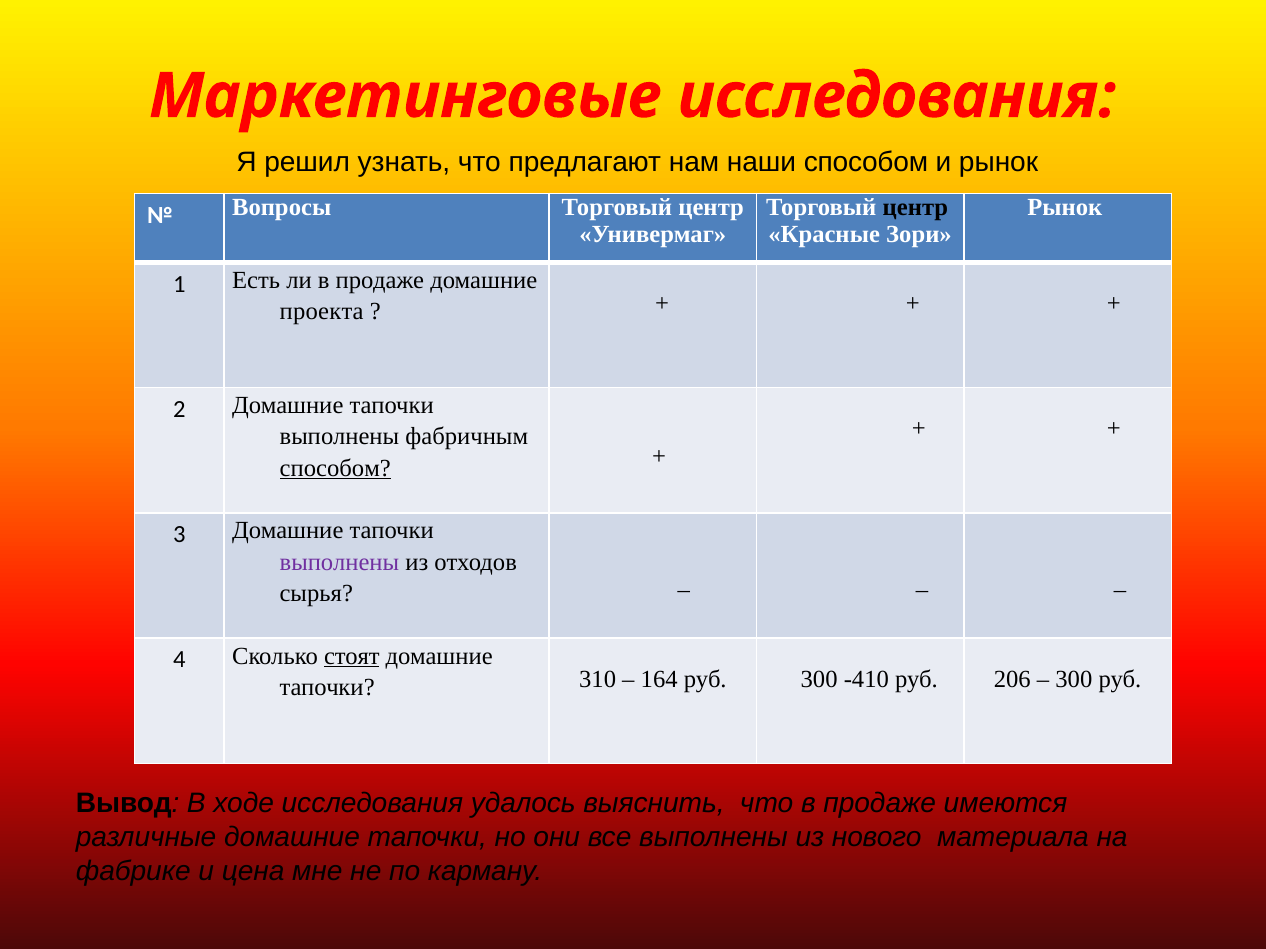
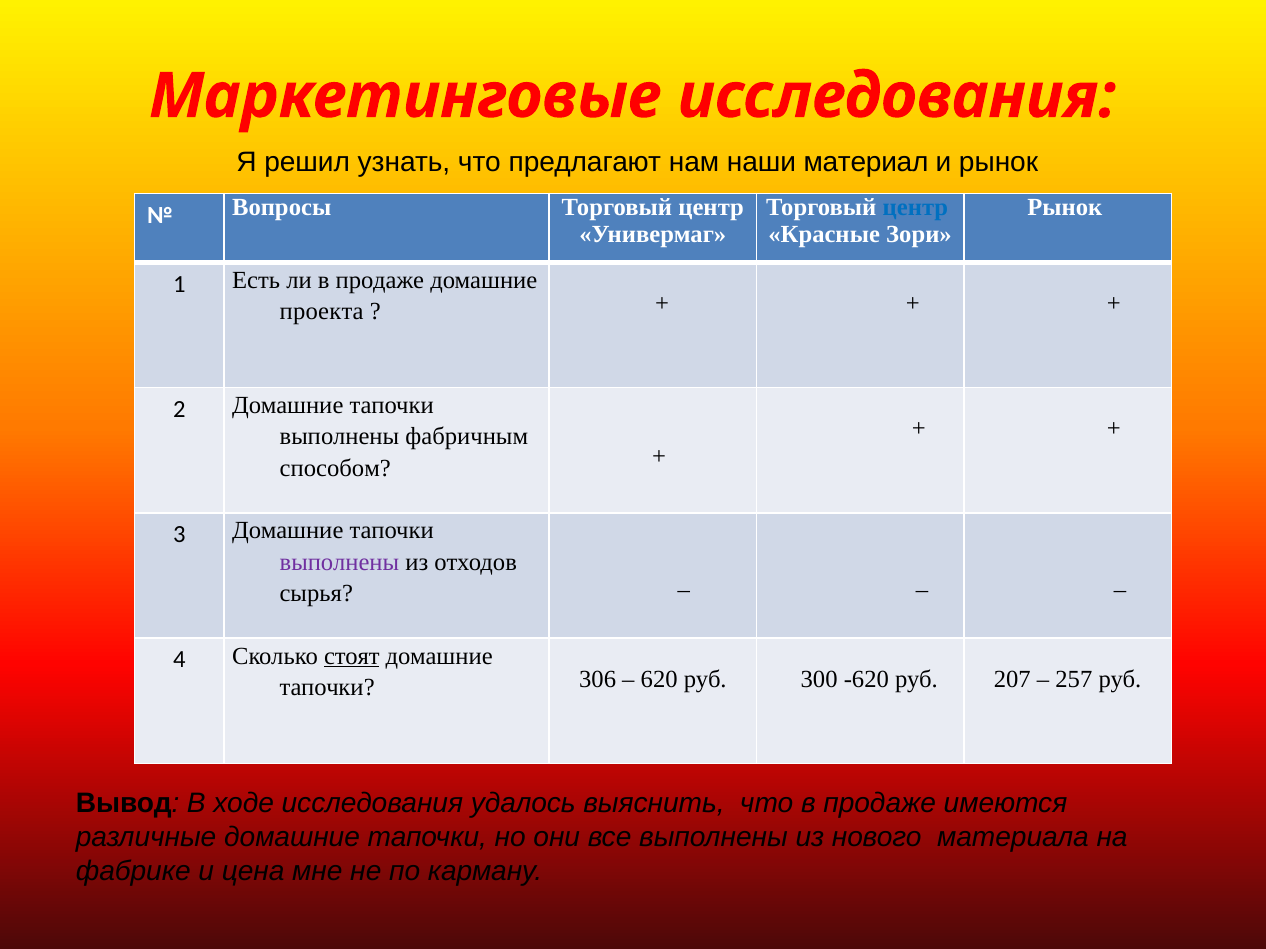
наши способом: способом -> материал (866, 163)
центр colour: black -> blue (915, 207)
способом underline: present -> none (335, 468)
310: 310 -> 306 (598, 679)
164: 164 -> 620 (659, 679)
-410: -410 -> -620 (866, 679)
206: 206 -> 207 (1012, 679)
300: 300 -> 257 (1074, 679)
